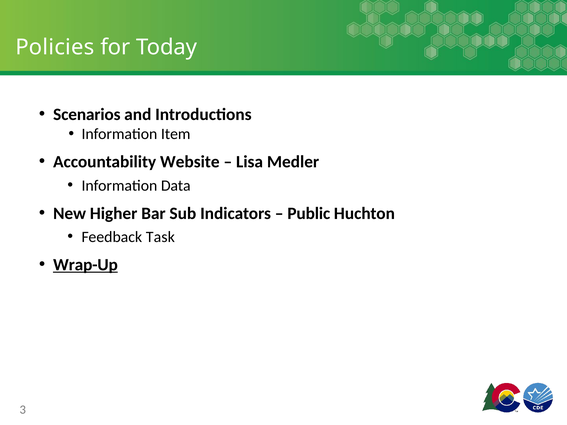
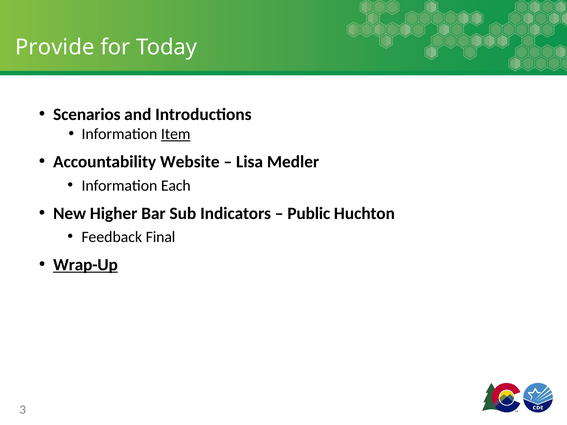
Policies: Policies -> Provide (55, 47)
Item underline: none -> present (176, 134)
Data: Data -> Each (176, 186)
Task: Task -> Final (161, 237)
